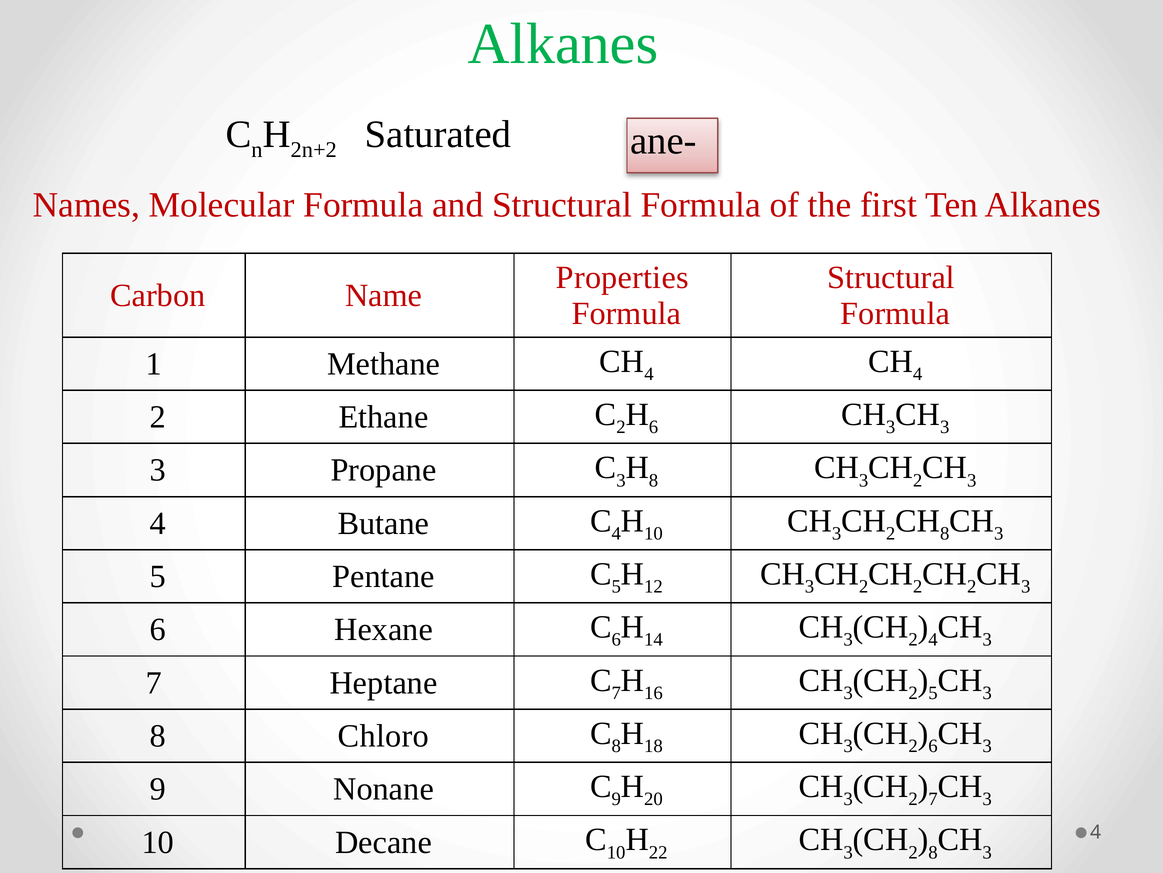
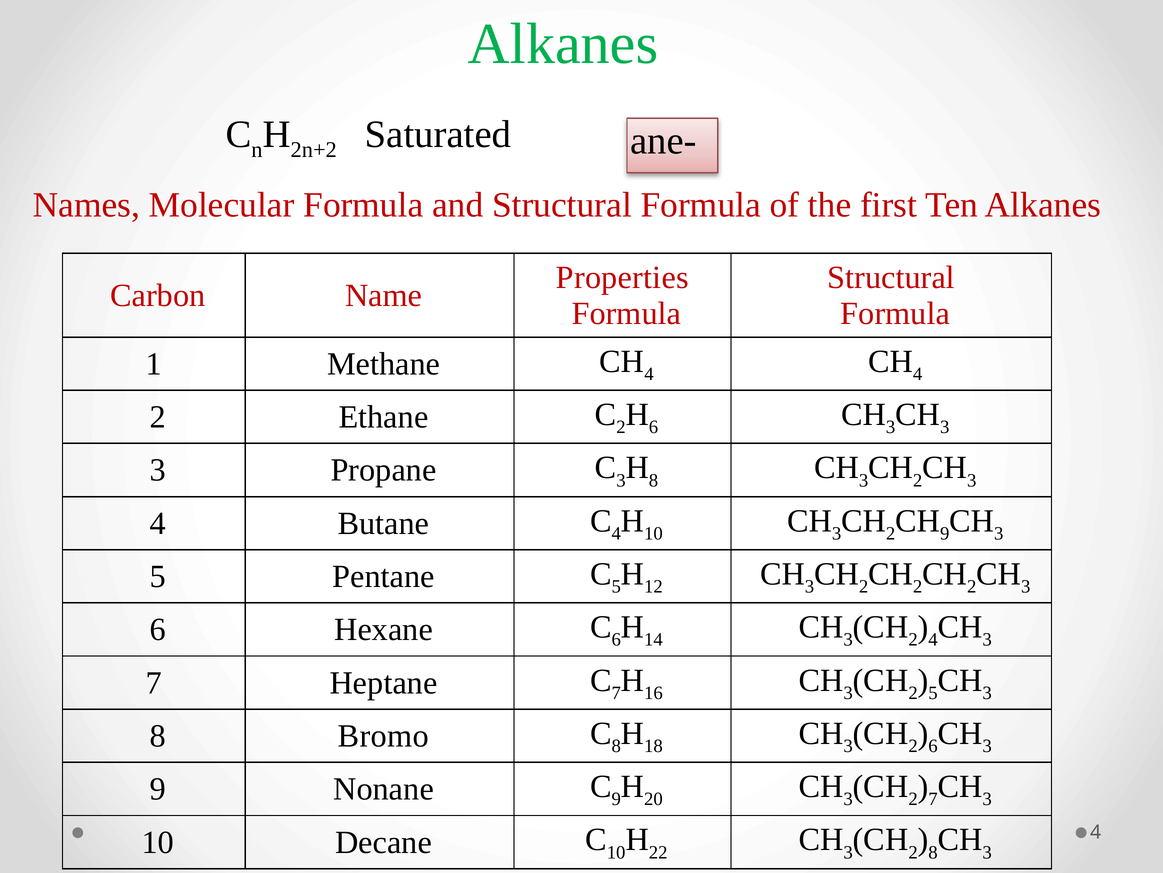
8: 8 -> 9 (945, 533)
Chloro: Chloro -> Bromo (383, 735)
